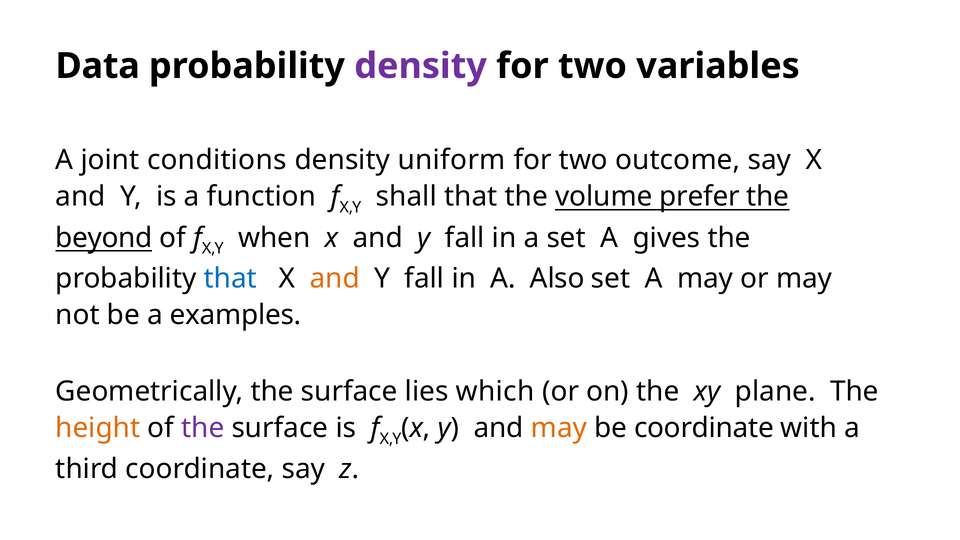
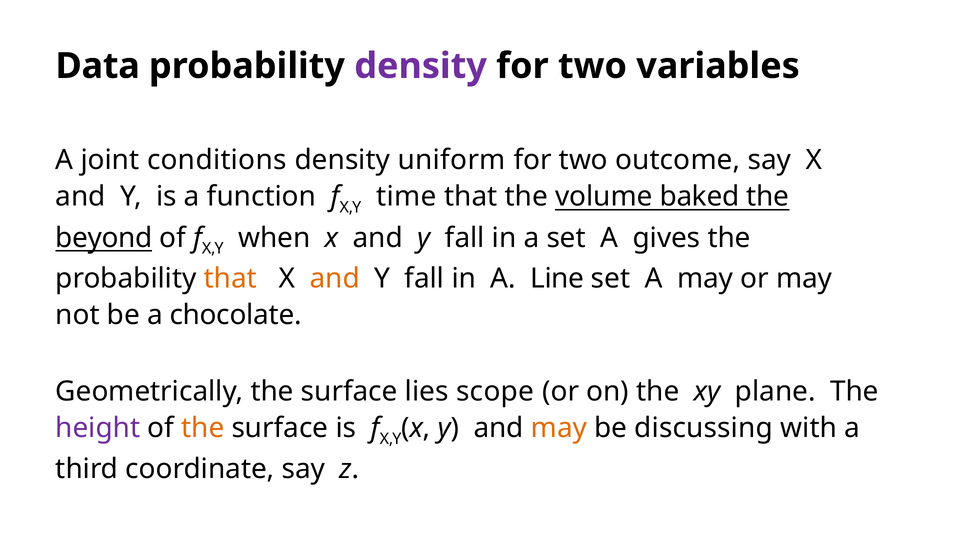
shall: shall -> time (406, 197)
prefer: prefer -> baked (700, 197)
that colour: blue -> orange (230, 279)
Also: Also -> Line (557, 279)
examples: examples -> chocolate (236, 315)
which: which -> scope (495, 391)
height colour: orange -> purple (98, 428)
the colour: purple -> orange (203, 428)
be coordinate: coordinate -> discussing (704, 428)
